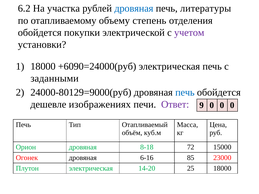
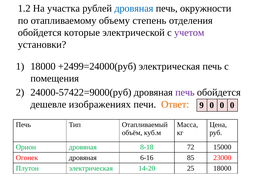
6.2: 6.2 -> 1.2 (24, 8)
литературы: литературы -> окружности (206, 8)
покупки: покупки -> которые (82, 33)
+6090=24000(руб: +6090=24000(руб -> +2499=24000(руб (97, 66)
заданными: заданными -> помещения (55, 78)
24000-80129=9000(руб: 24000-80129=9000(руб -> 24000-57422=9000(руб (81, 93)
печь colour: blue -> purple (185, 93)
Ответ colour: purple -> orange (175, 105)
